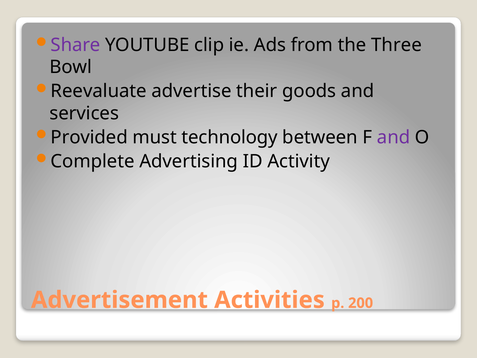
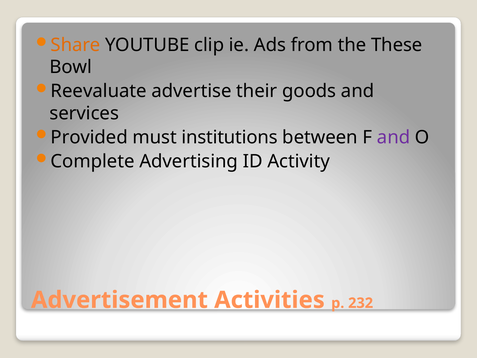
Share colour: purple -> orange (76, 45)
Three: Three -> These (397, 45)
technology: technology -> institutions (230, 137)
200: 200 -> 232 (361, 303)
